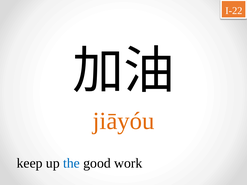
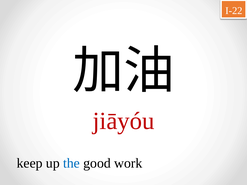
jiāyóu colour: orange -> red (124, 121)
